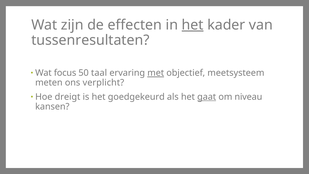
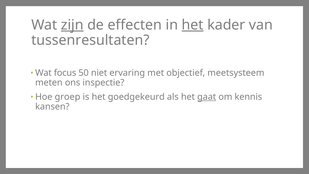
zijn underline: none -> present (72, 25)
taal: taal -> niet (99, 73)
met underline: present -> none (156, 73)
verplicht: verplicht -> inspectie (103, 83)
dreigt: dreigt -> groep (68, 97)
niveau: niveau -> kennis (248, 97)
